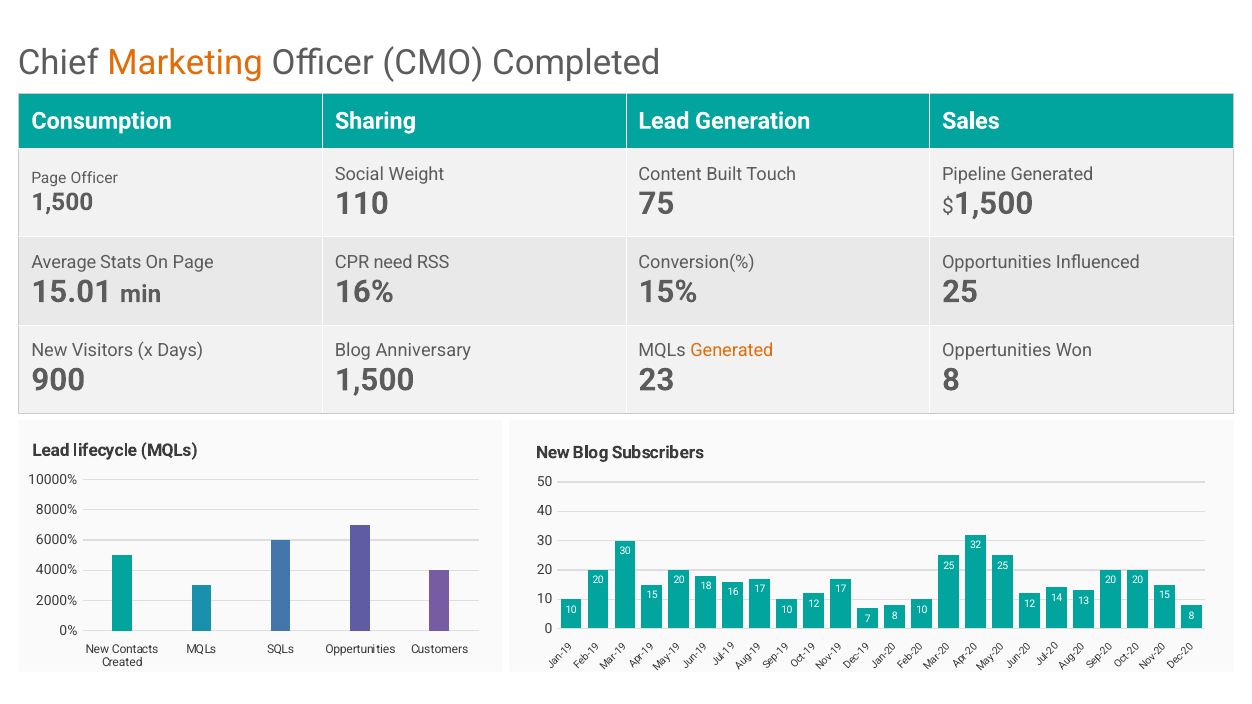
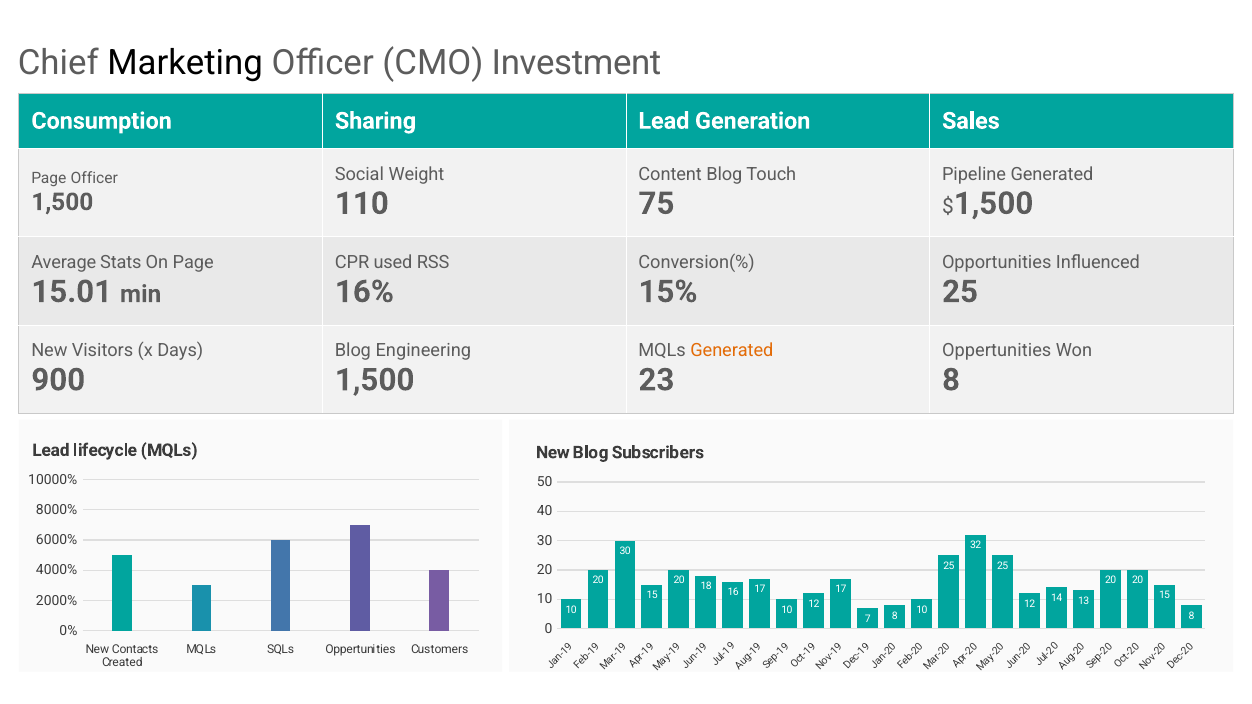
Marketing colour: orange -> black (185, 63)
Completed: Completed -> Investment (577, 63)
Content Built: Built -> Blog (724, 174)
need: need -> used (393, 263)
Anniversary: Anniversary -> Engineering (423, 351)
